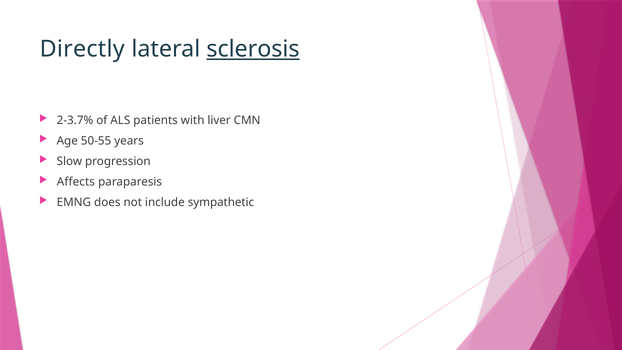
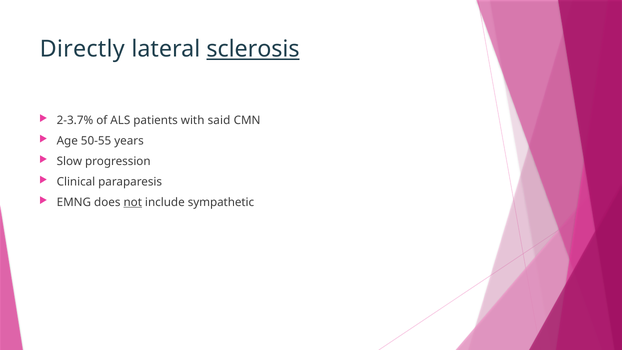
liver: liver -> said (219, 120)
Affects: Affects -> Clinical (76, 182)
not underline: none -> present (133, 202)
